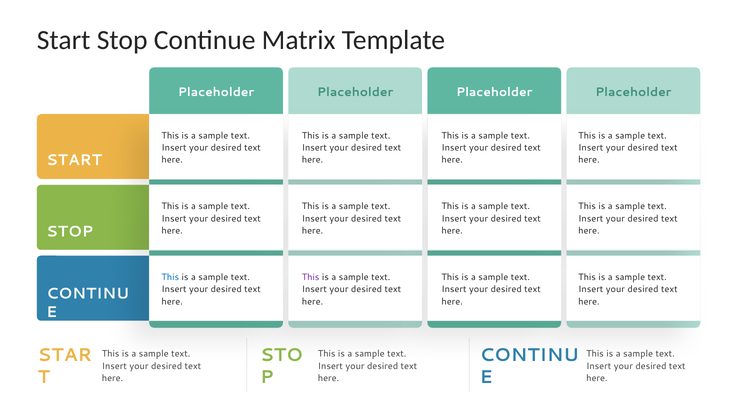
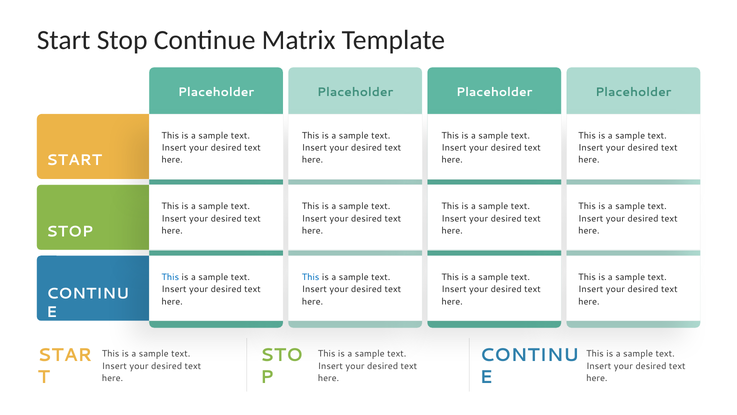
This colour: purple -> blue (311, 277)
